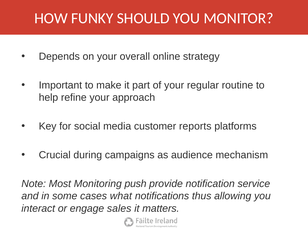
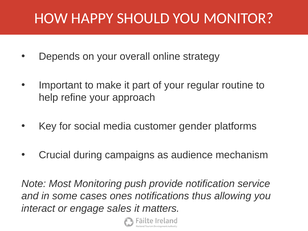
FUNKY: FUNKY -> HAPPY (92, 18)
reports: reports -> gender (195, 126)
what: what -> ones (121, 196)
